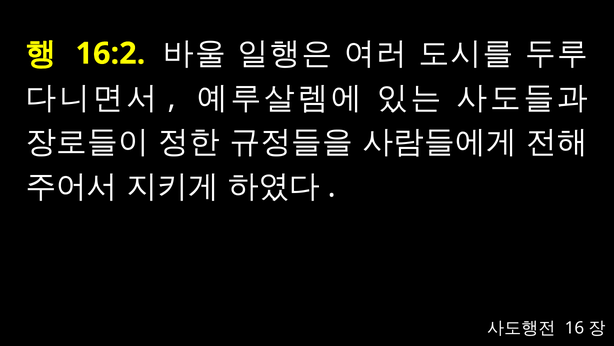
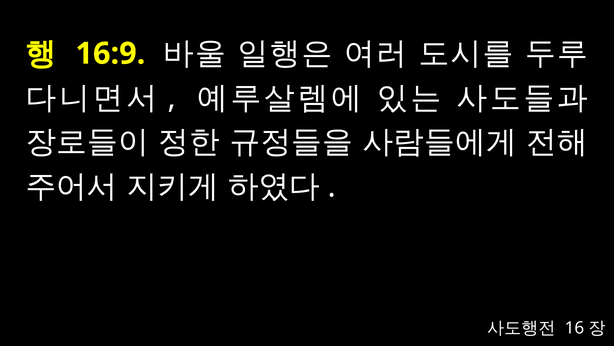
16:2: 16:2 -> 16:9 (110, 53)
